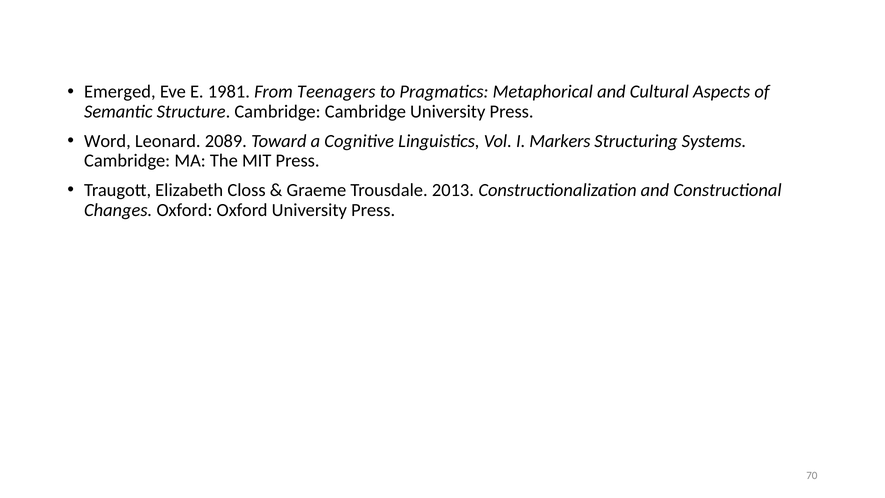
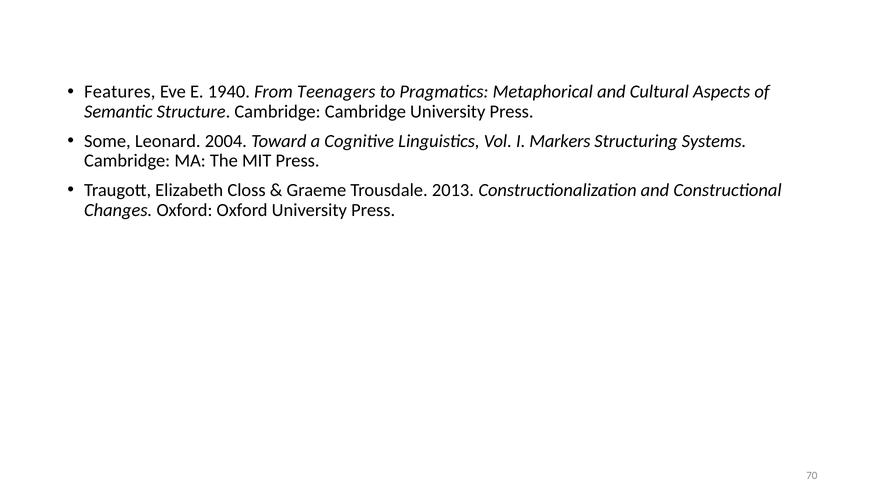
Emerged: Emerged -> Features (120, 92)
1981: 1981 -> 1940 (229, 92)
Word: Word -> Some (107, 141)
2089: 2089 -> 2004 (226, 141)
